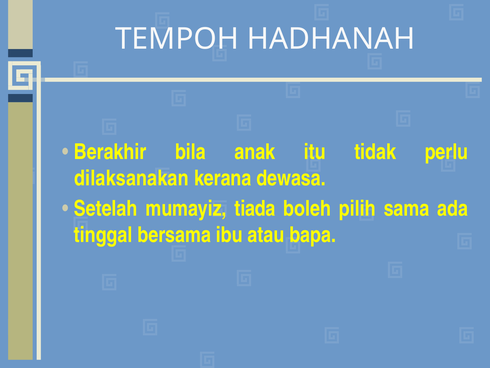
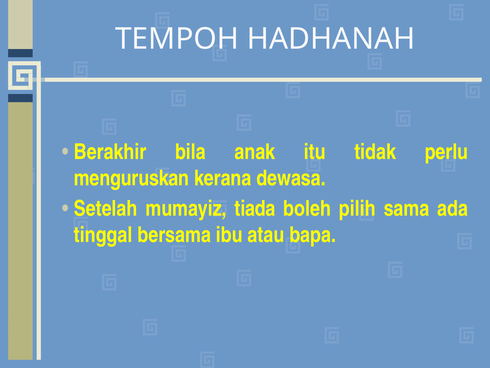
dilaksanakan: dilaksanakan -> menguruskan (132, 178)
